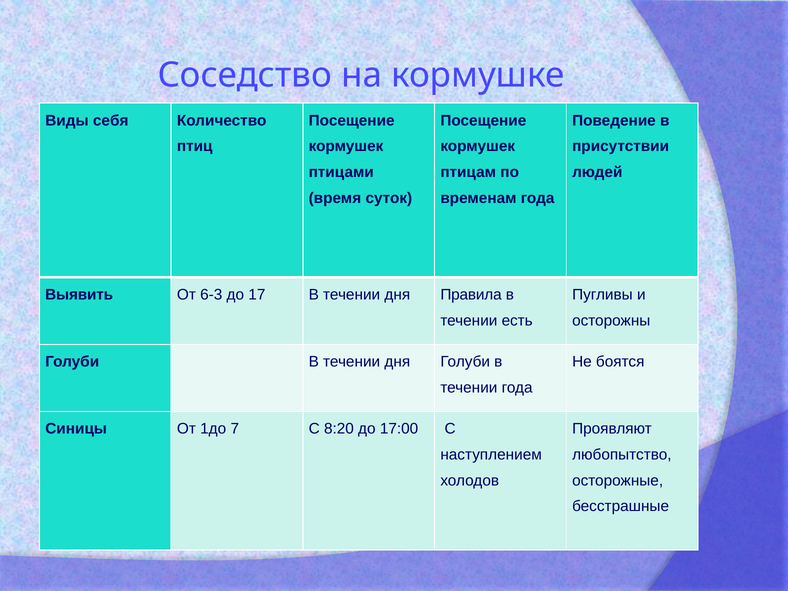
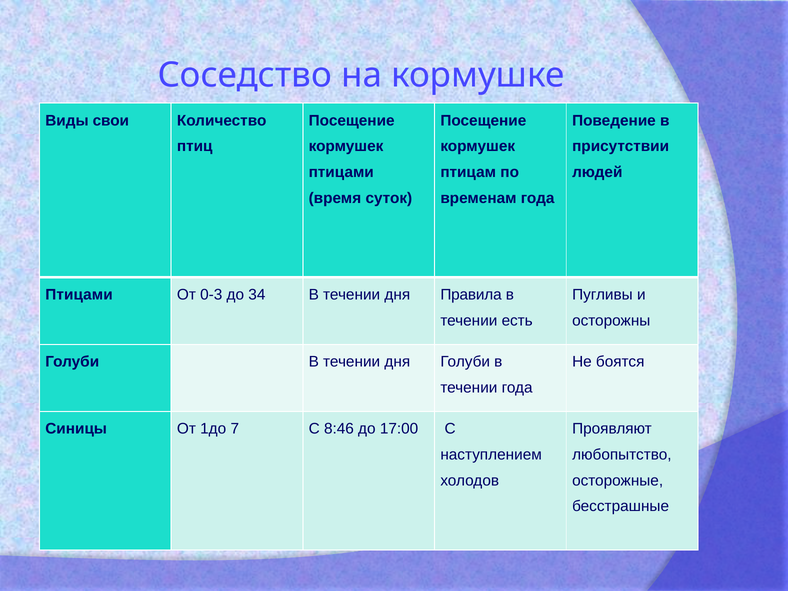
себя: себя -> свои (111, 121)
Выявить: Выявить -> Птицами (79, 295)
6-3: 6-3 -> 0-3 (211, 295)
17: 17 -> 34 (257, 295)
8:20: 8:20 -> 8:46 (339, 429)
